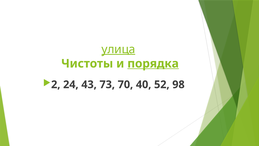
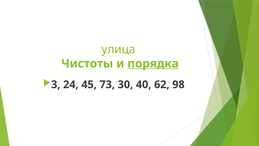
улица underline: present -> none (118, 49)
2: 2 -> 3 (56, 84)
43: 43 -> 45 (89, 84)
70: 70 -> 30 (125, 84)
52: 52 -> 62 (162, 84)
